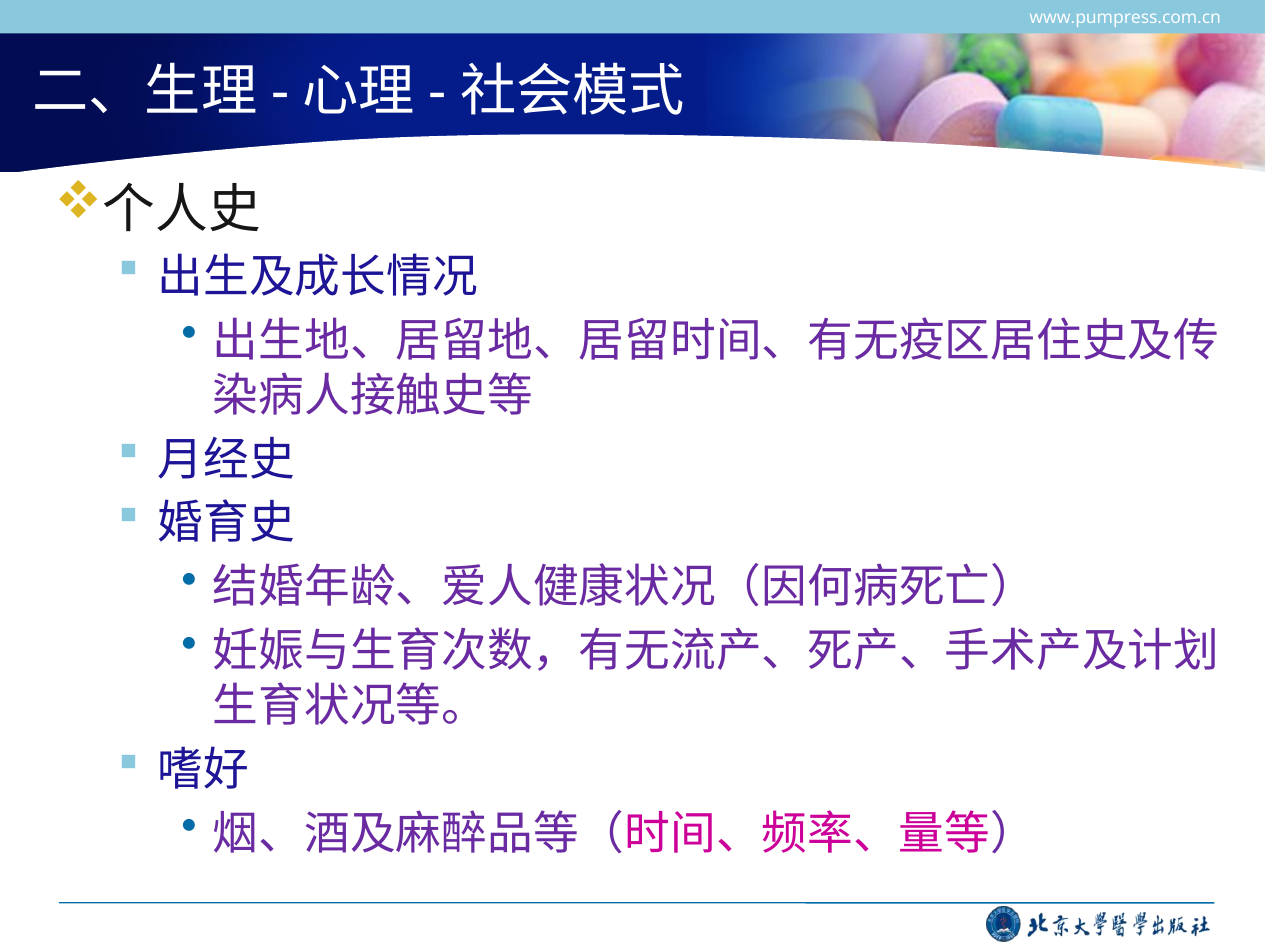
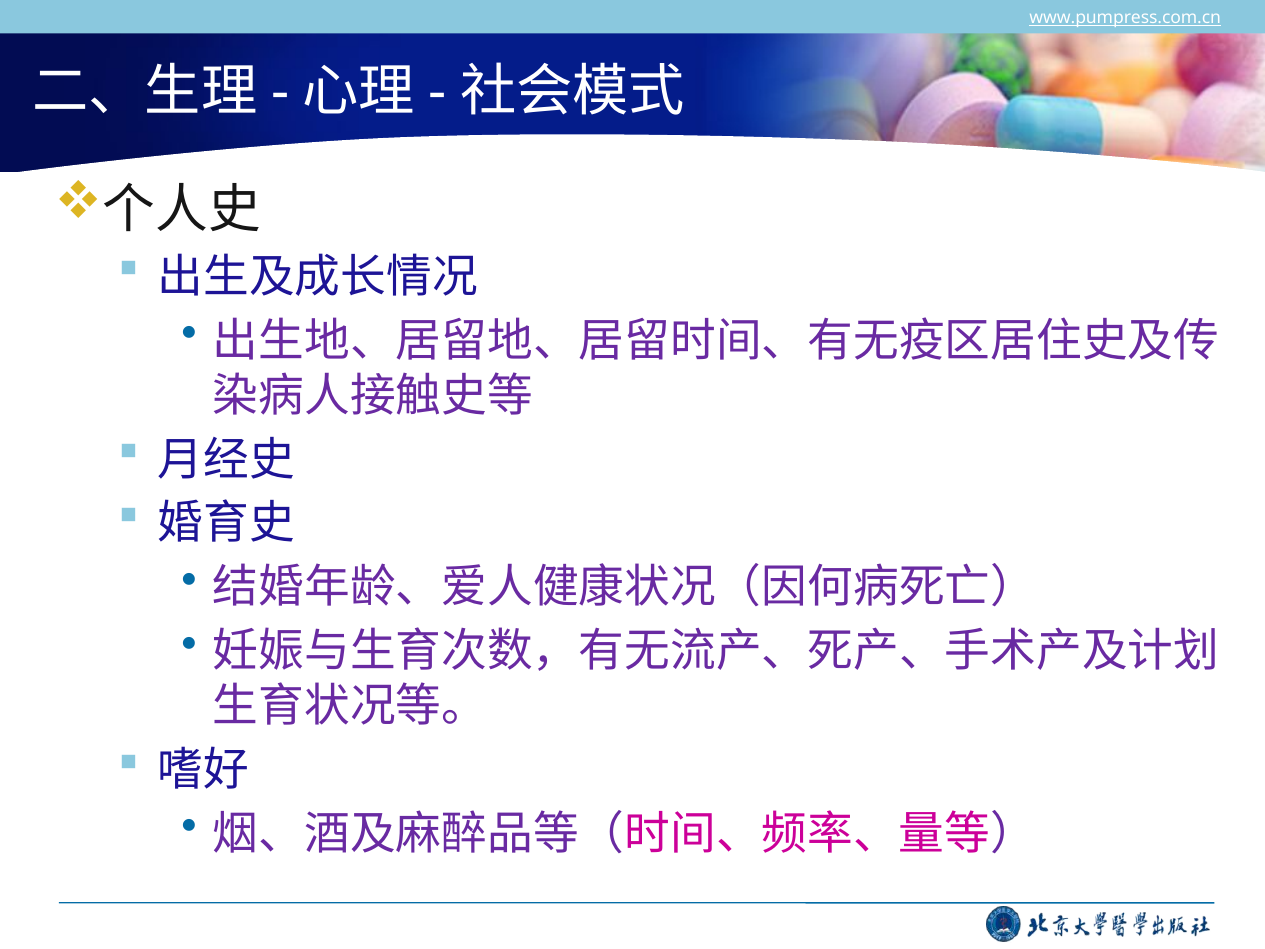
www.pumpress.com.cn underline: none -> present (1125, 18)
